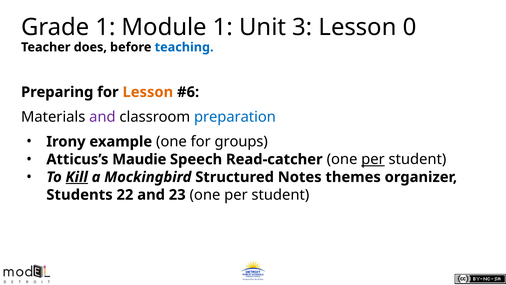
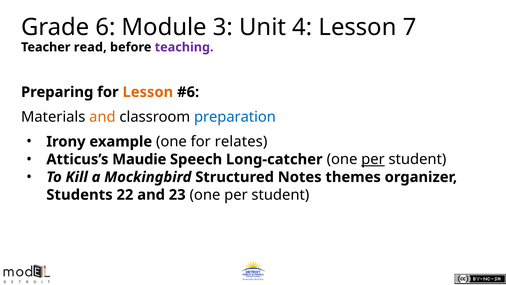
Grade 1: 1 -> 6 (105, 27)
Module 1: 1 -> 3 (223, 27)
3: 3 -> 4 (302, 27)
0: 0 -> 7 (410, 27)
does: does -> read (90, 47)
teaching colour: blue -> purple (184, 47)
and colour: purple -> orange (102, 117)
groups: groups -> relates (241, 141)
Read-catcher: Read-catcher -> Long-catcher (274, 159)
Kill underline: present -> none (77, 177)
